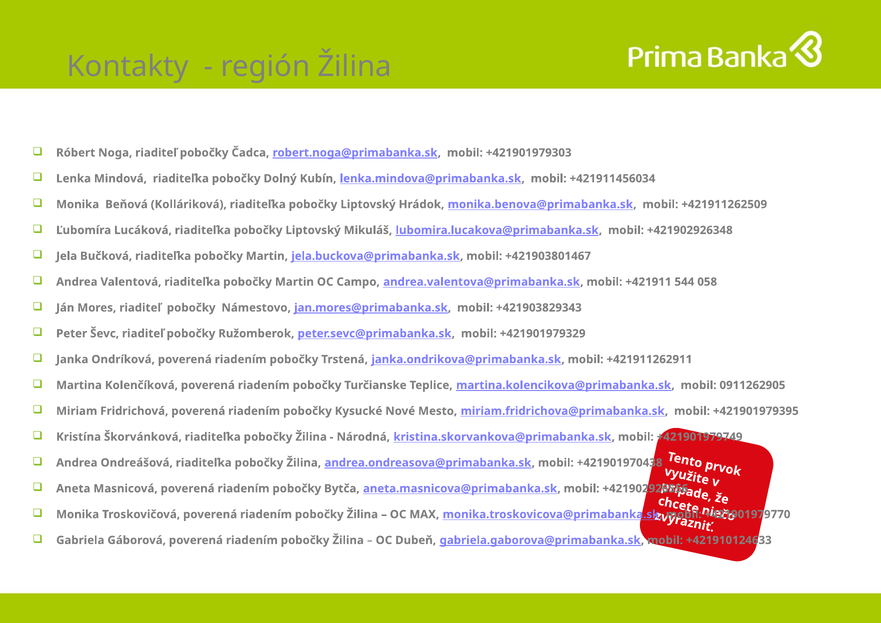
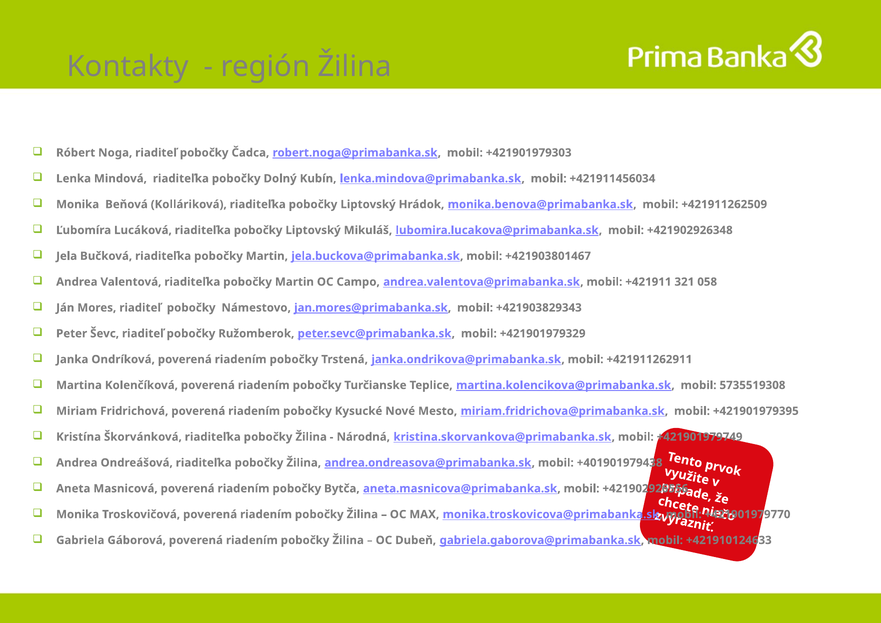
544: 544 -> 321 (684, 282)
0911262905: 0911262905 -> 5735519308 (752, 385)
+421901970438: +421901970438 -> +401901979438 (620, 463)
